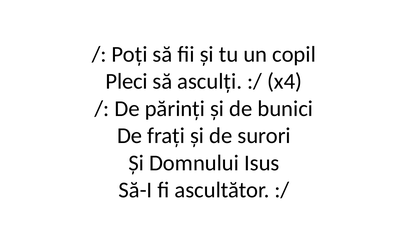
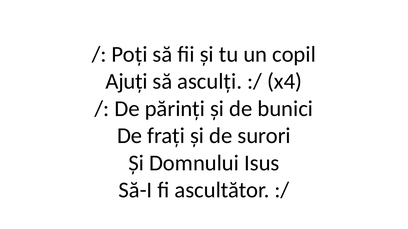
Pleci: Pleci -> Ajuți (127, 82)
